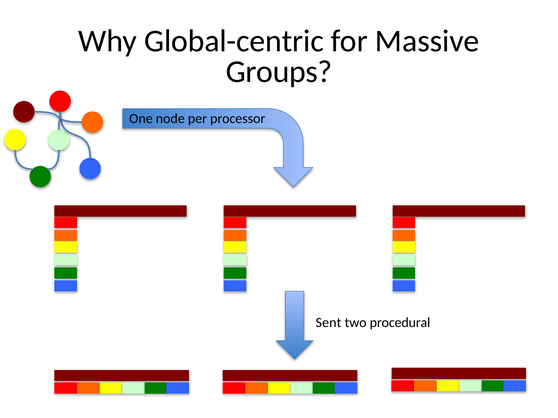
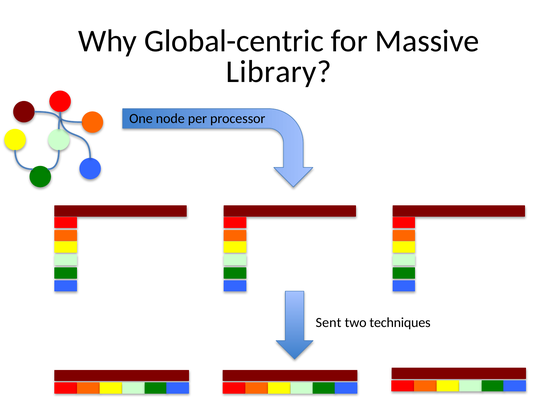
Groups: Groups -> Library (279, 72)
procedural: procedural -> techniques (400, 323)
